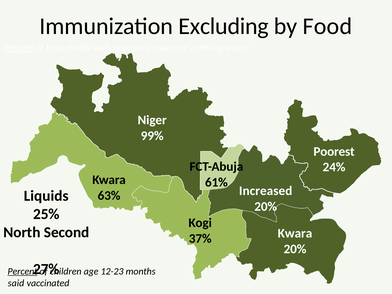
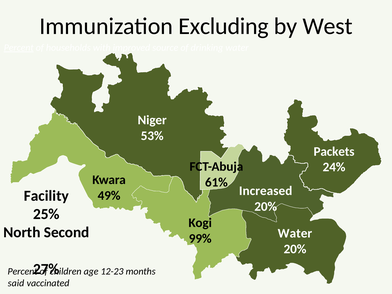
Food: Food -> West (328, 26)
99%: 99% -> 53% (152, 136)
Poorest: Poorest -> Packets (334, 151)
Liquids: Liquids -> Facility (46, 196)
63%: 63% -> 49% (109, 196)
Kwara: Kwara -> Water (295, 233)
37%: 37% -> 99% (200, 238)
Percent underline: present -> none (23, 271)
